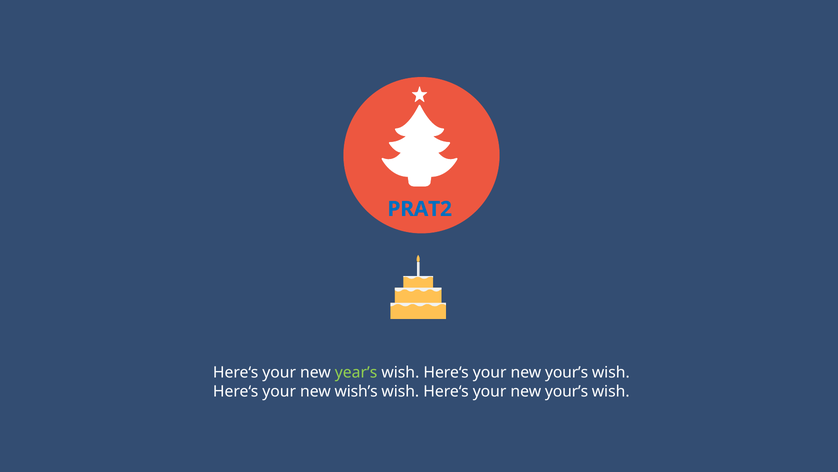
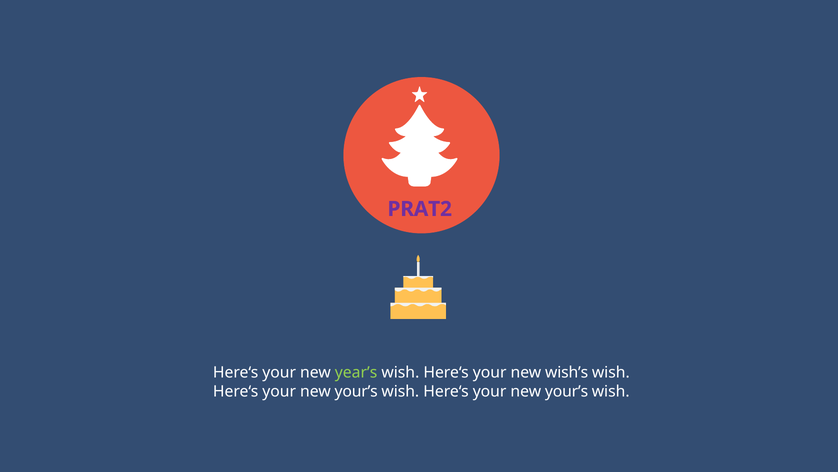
PRAT2 colour: blue -> purple (420, 209)
your’s: your’s -> wish’s (567, 372)
wish’s: wish’s -> your’s (356, 391)
